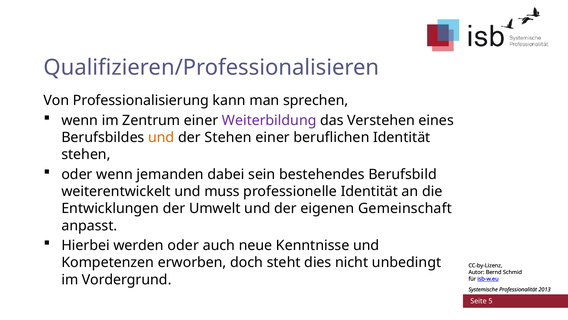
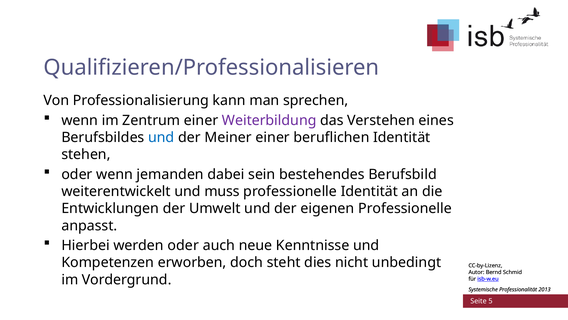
und colour: orange -> blue (161, 137)
der Stehen: Stehen -> Meiner (228, 137)
eigenen Gemeinschaft: Gemeinschaft -> Professionelle (405, 208)
